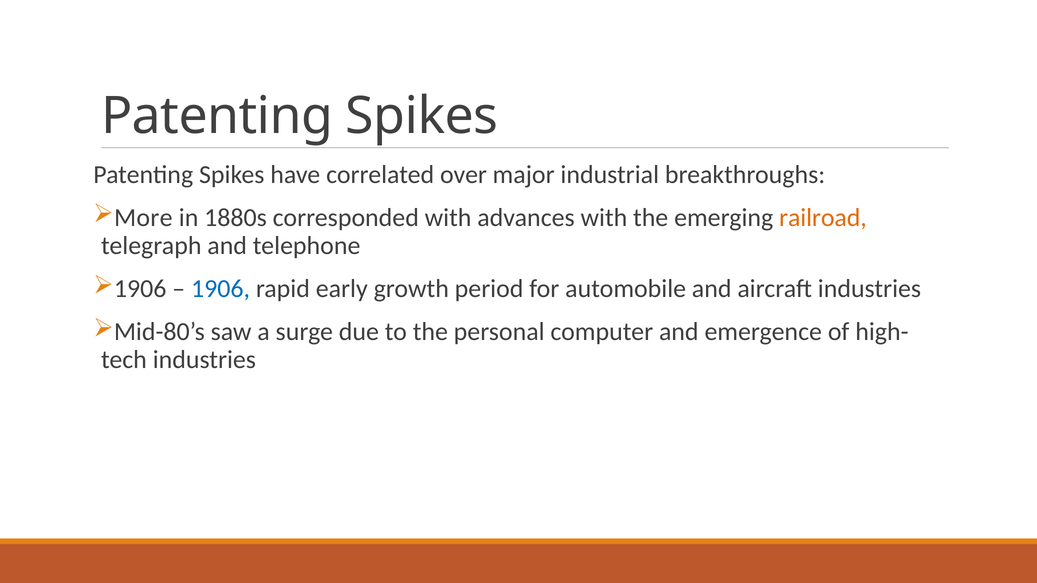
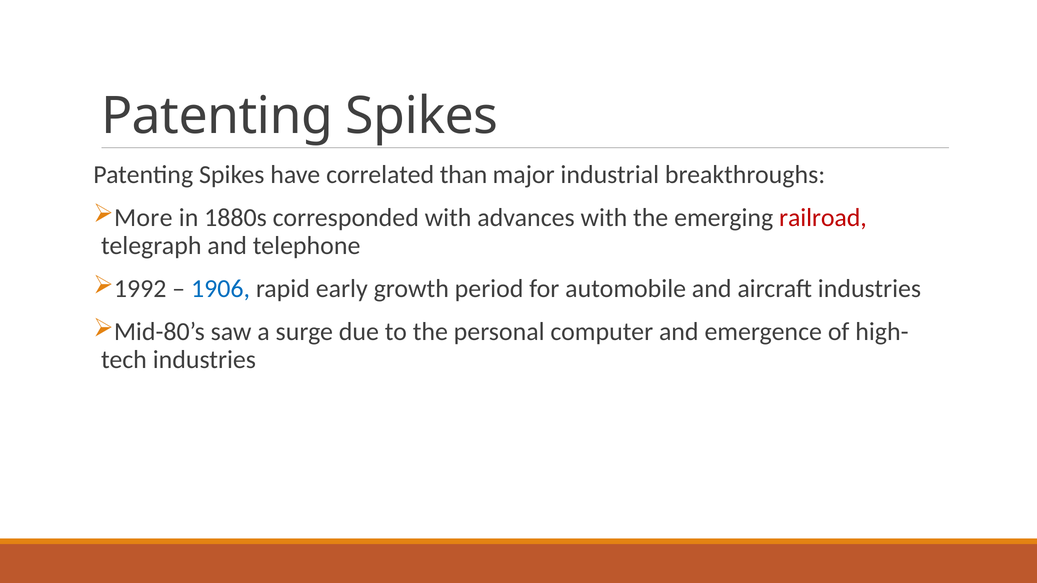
over: over -> than (464, 175)
railroad colour: orange -> red (823, 218)
1906: 1906 -> 1992 (140, 289)
